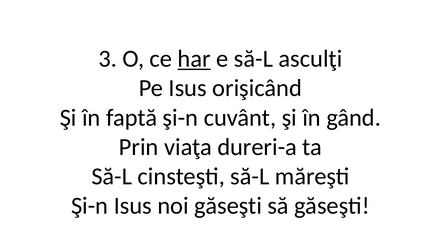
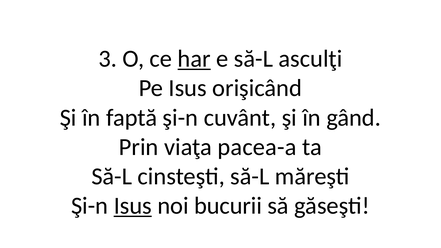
dureri-a: dureri-a -> pacea-a (257, 147)
Isus underline: none -> present (133, 206)
noi găseşti: găseşti -> bucurii (228, 206)
